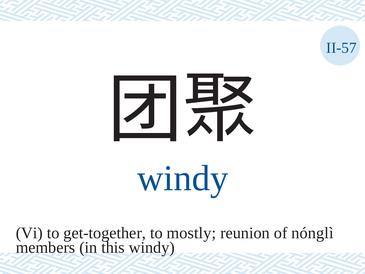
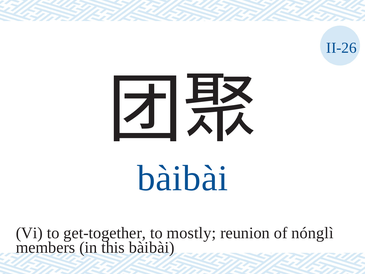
II-57: II-57 -> II-26 (341, 48)
windy: windy -> bàibài (183, 178)
this windy: windy -> bàibài (152, 247)
